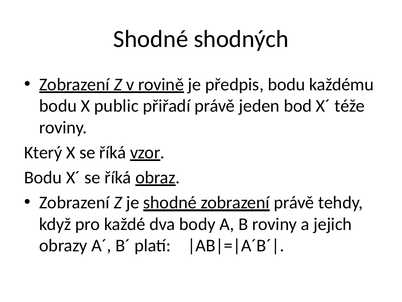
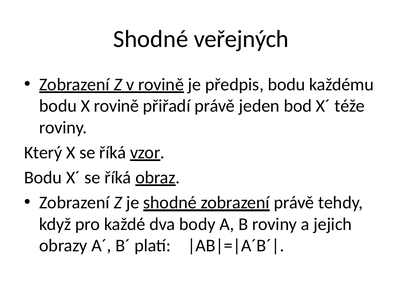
shodných: shodných -> veřejných (241, 39)
X public: public -> rovině (116, 106)
